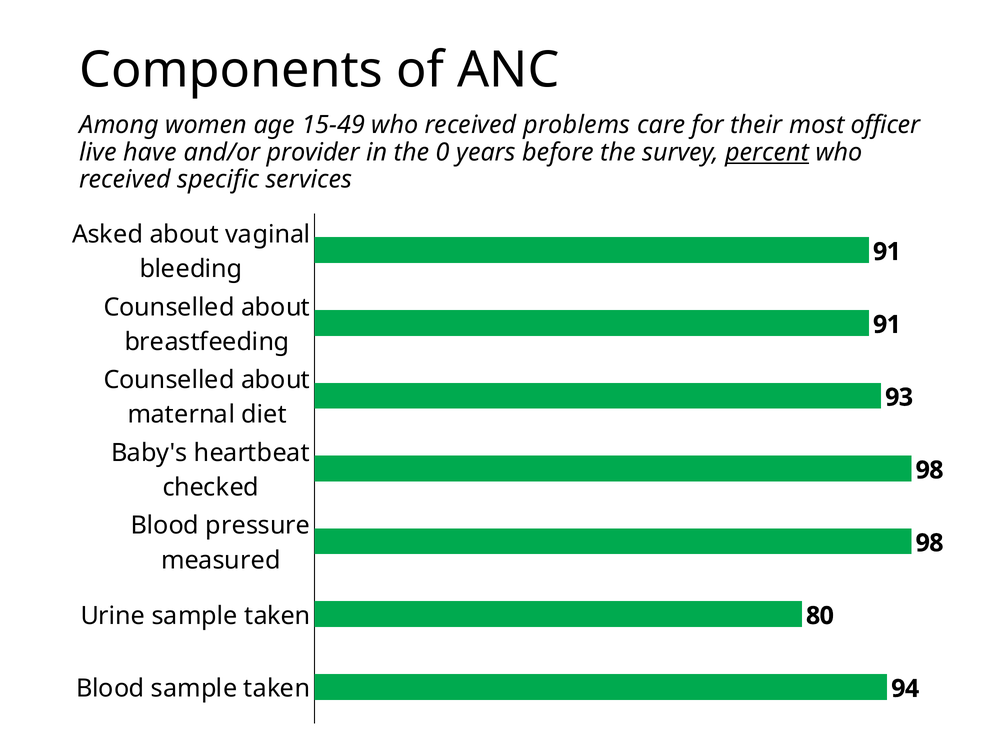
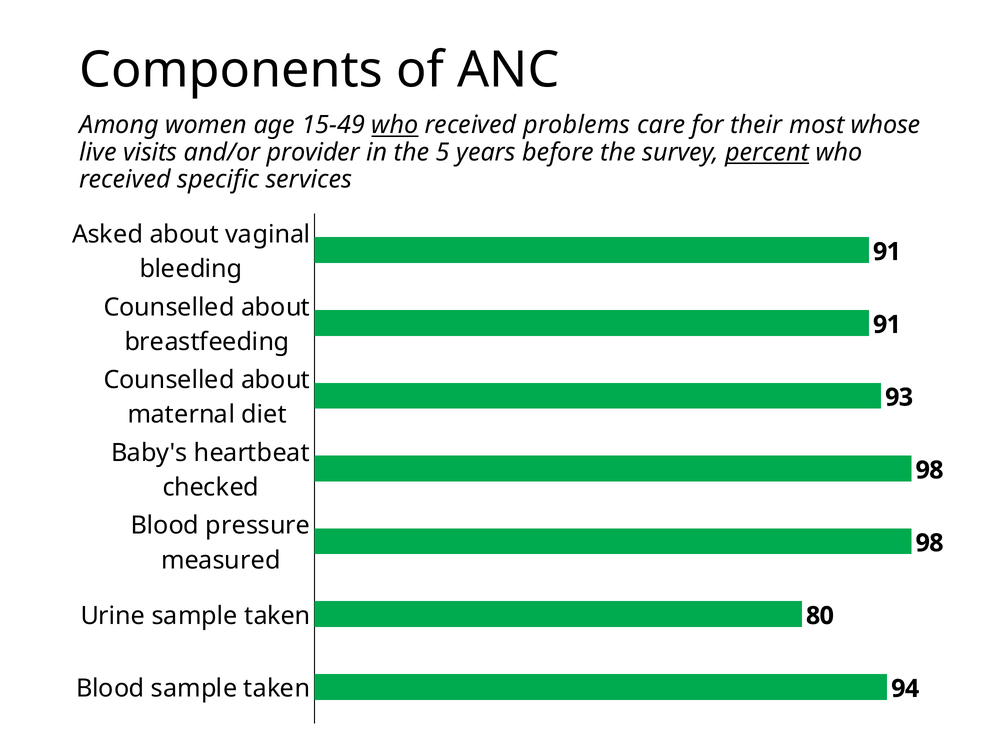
who underline: none -> present (395, 125)
officer: officer -> whose (886, 125)
have: have -> visits (150, 152)
0: 0 -> 5 (443, 152)
